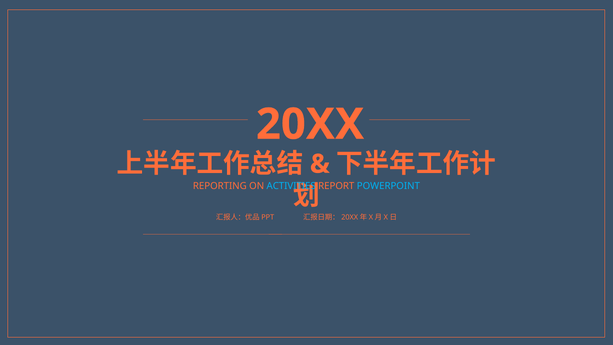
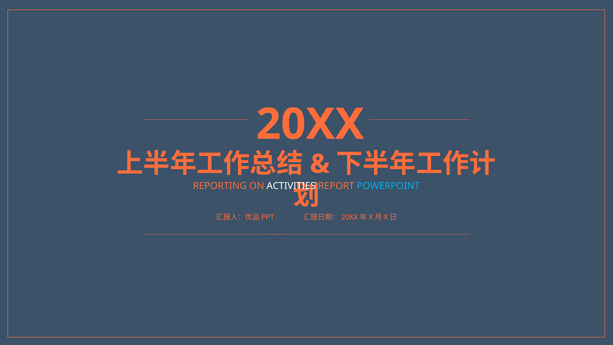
ACTIVITIES colour: light blue -> white (291, 186)
